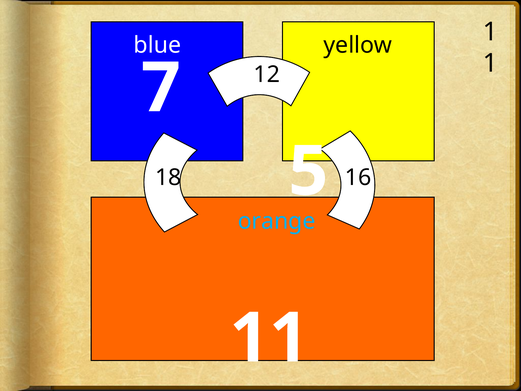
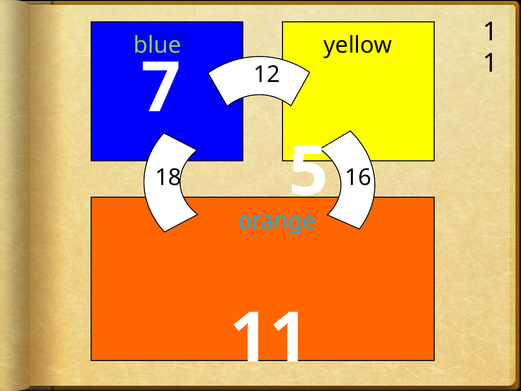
blue colour: white -> light green (157, 45)
